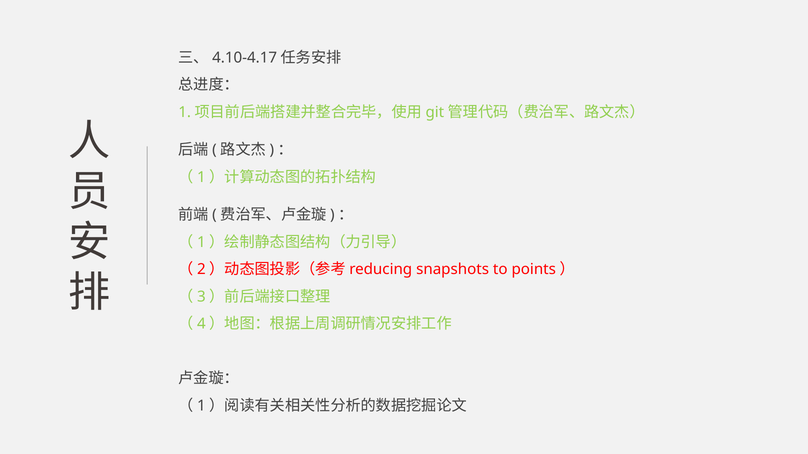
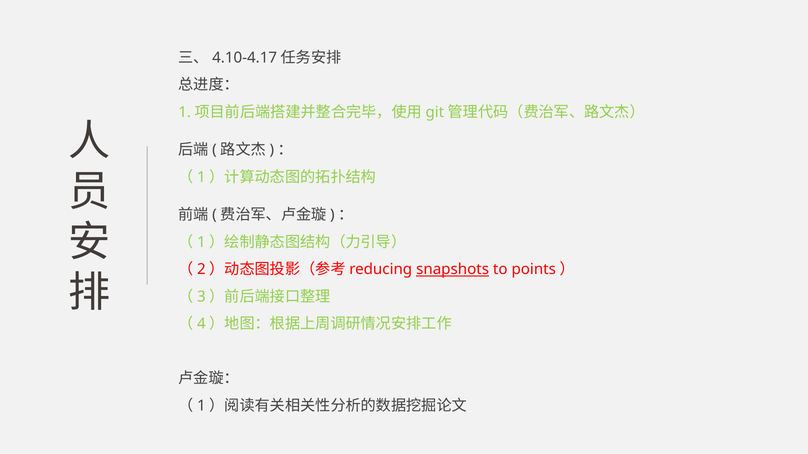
snapshots underline: none -> present (453, 270)
